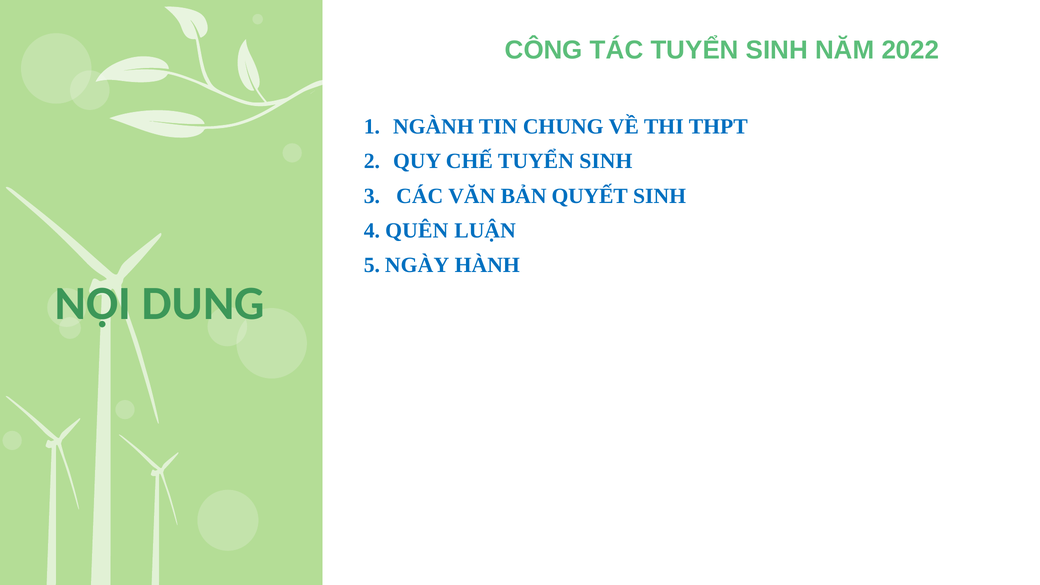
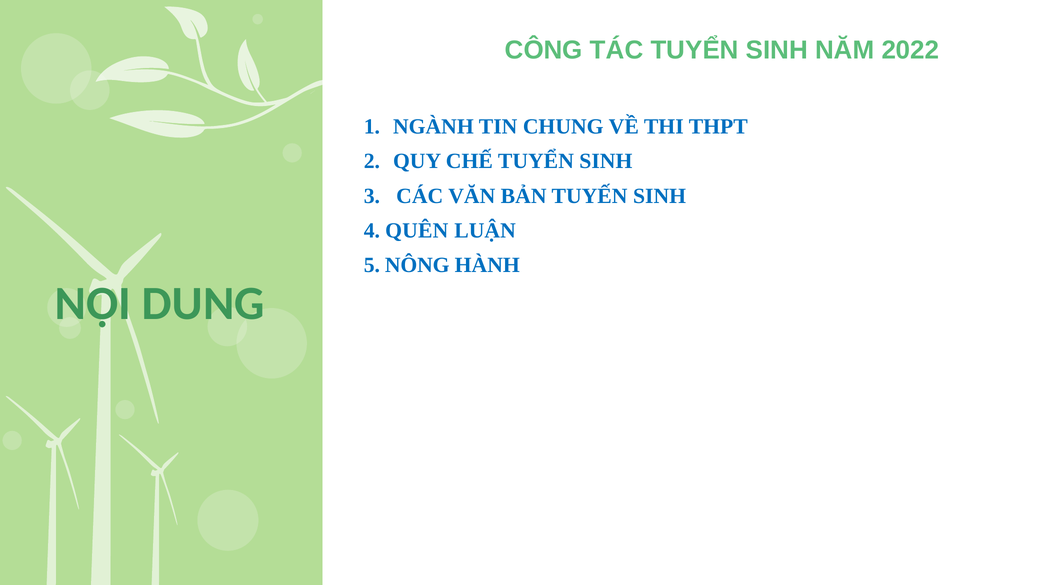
QUYẾT: QUYẾT -> TUYẾN (590, 196)
NGÀY: NGÀY -> NÔNG (417, 265)
